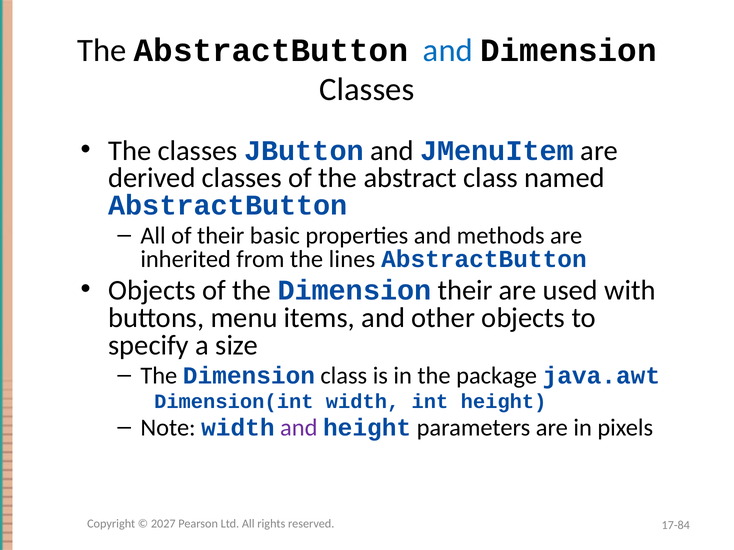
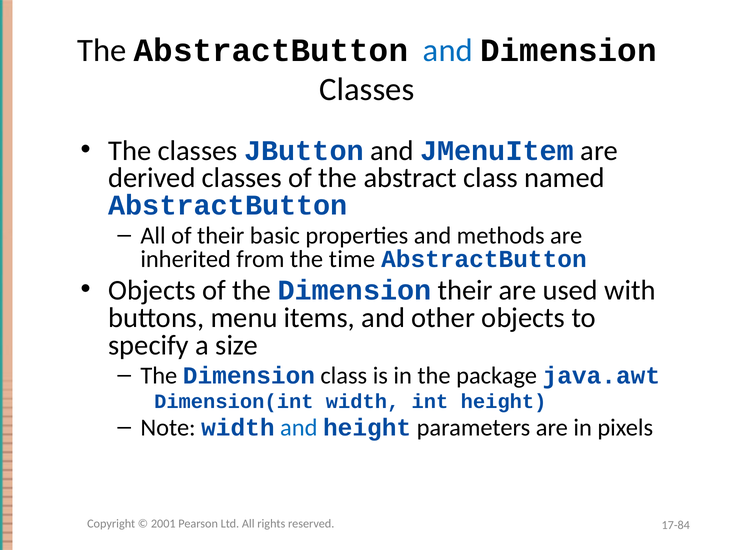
lines: lines -> time (352, 260)
and colour: purple -> blue (299, 428)
2027: 2027 -> 2001 (163, 524)
